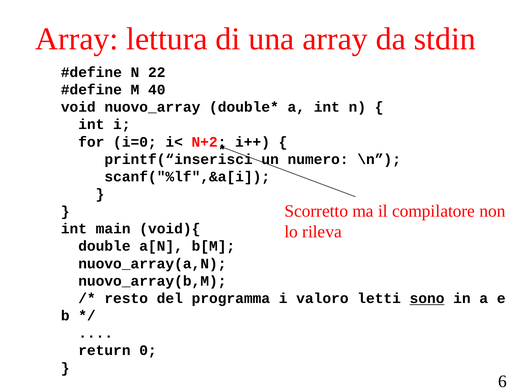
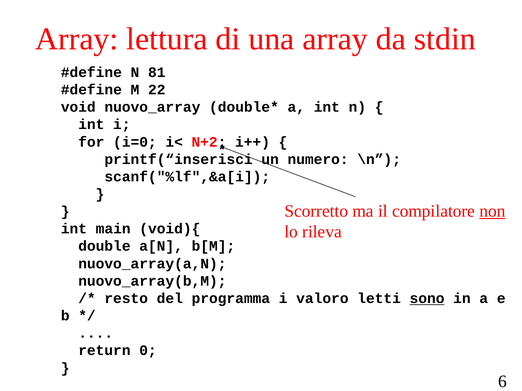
22: 22 -> 81 (157, 72)
40: 40 -> 22 (157, 90)
non underline: none -> present (492, 211)
